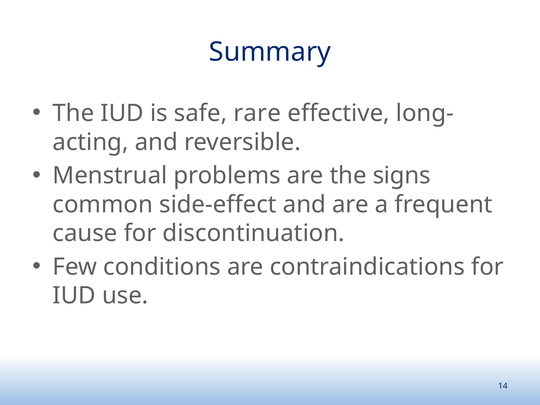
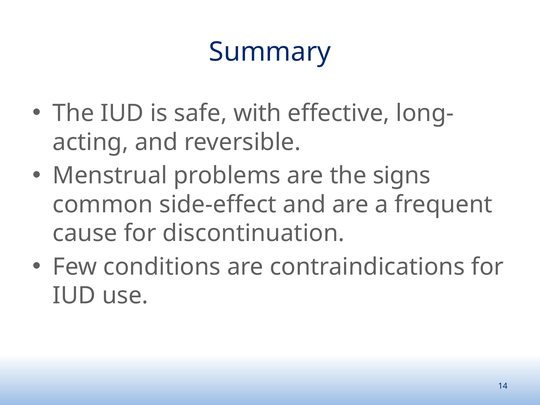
rare: rare -> with (257, 113)
